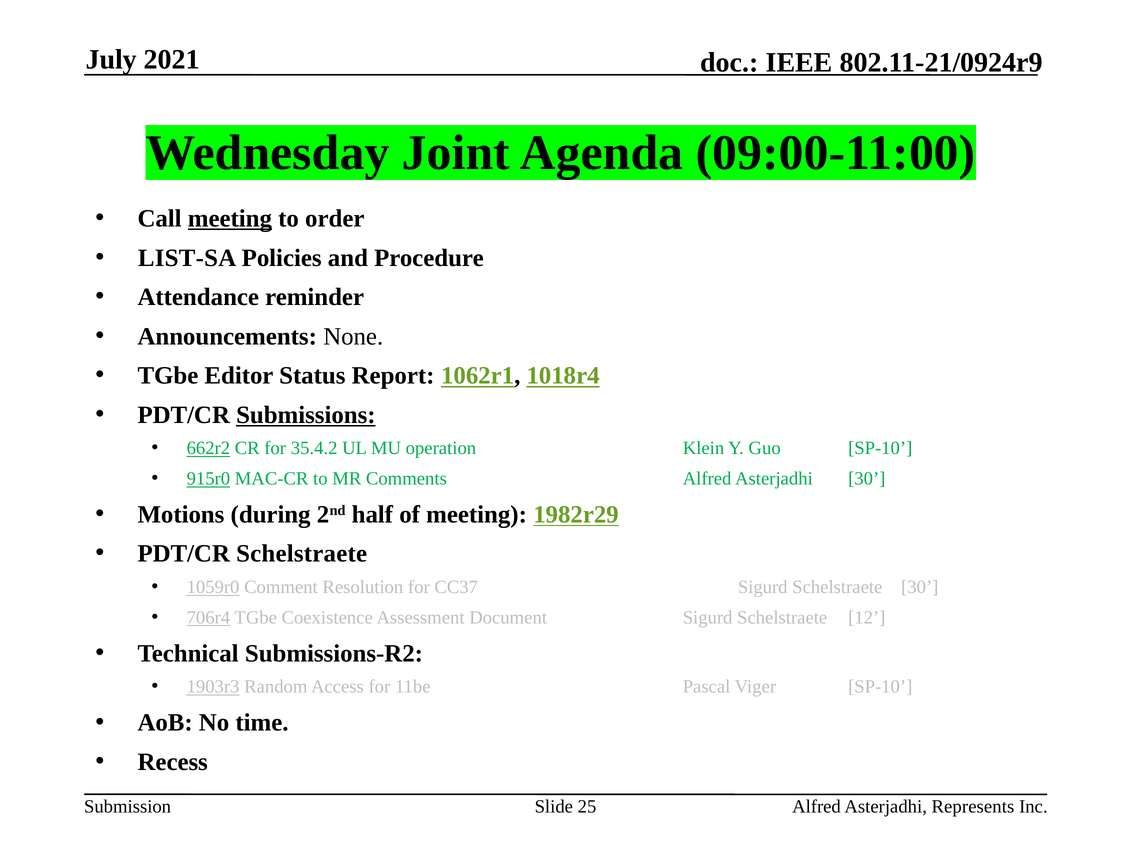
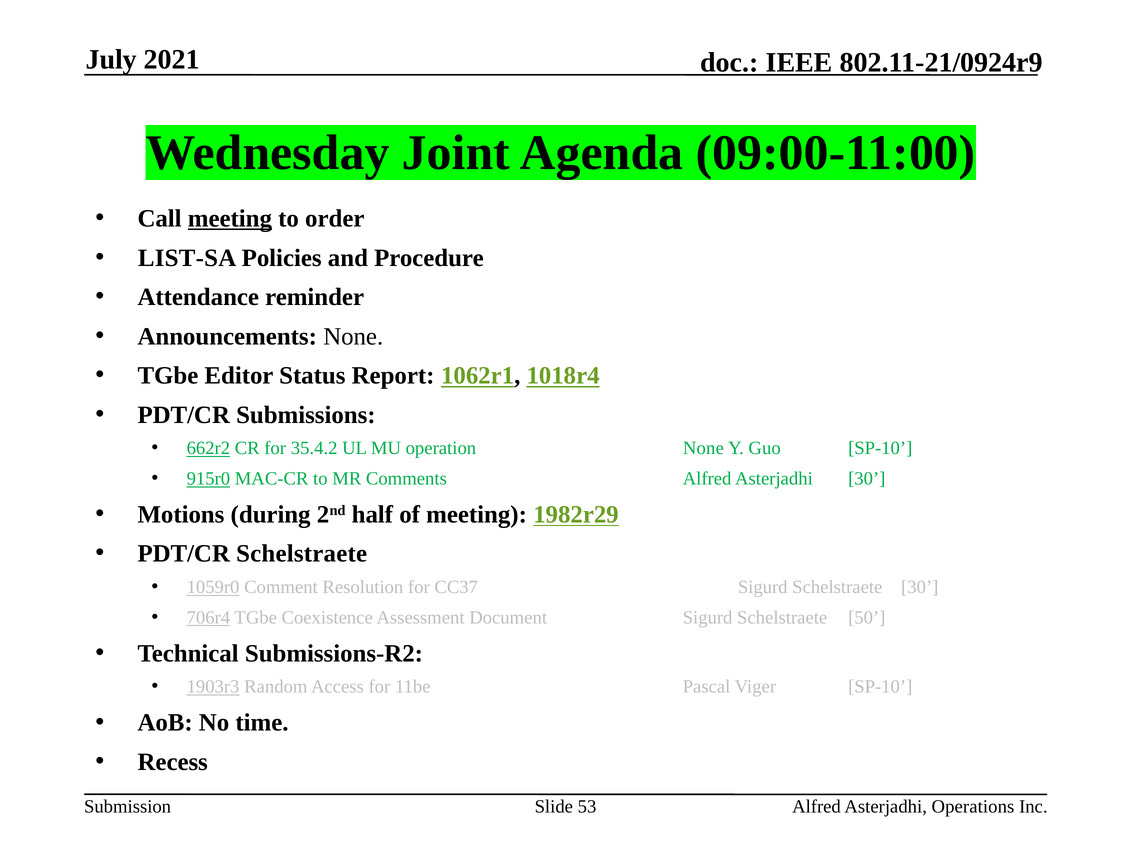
Submissions underline: present -> none (306, 415)
operation Klein: Klein -> None (703, 449)
12: 12 -> 50 (867, 618)
25: 25 -> 53 (587, 807)
Represents: Represents -> Operations (973, 807)
